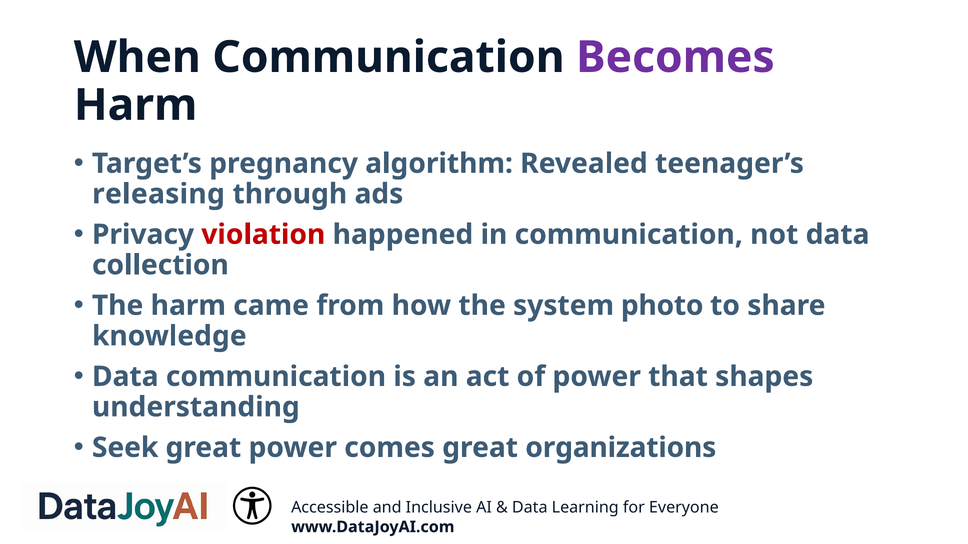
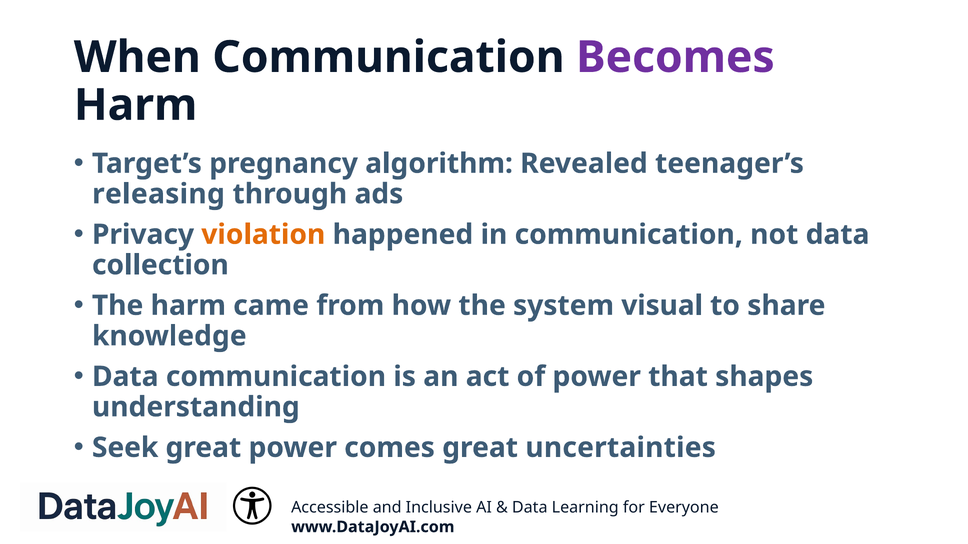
violation colour: red -> orange (263, 235)
photo: photo -> visual (662, 306)
organizations: organizations -> uncertainties (621, 448)
